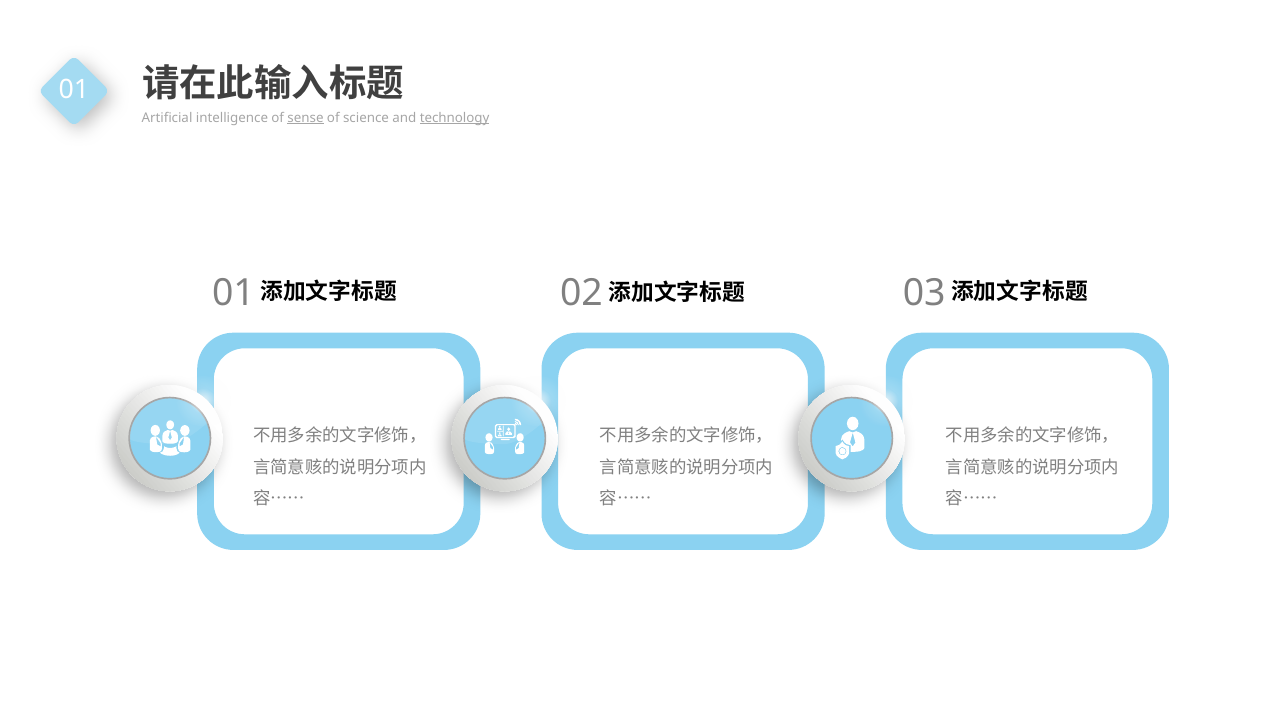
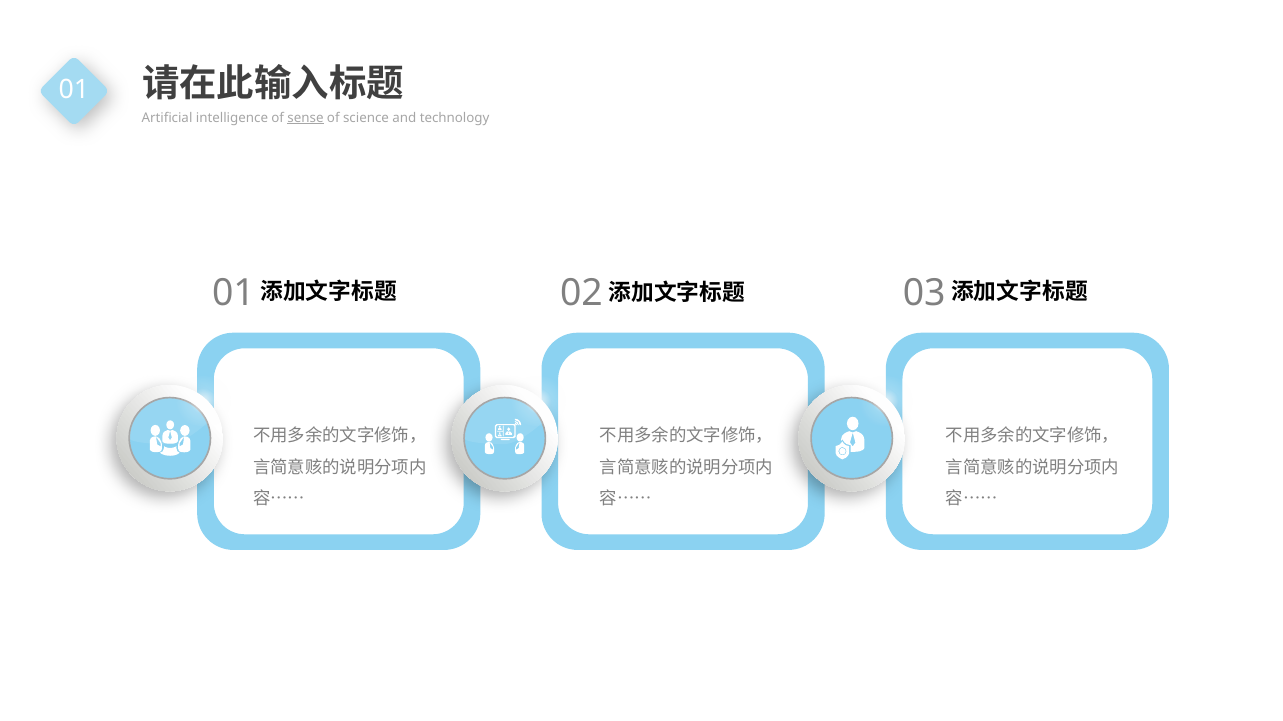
technology underline: present -> none (455, 118)
